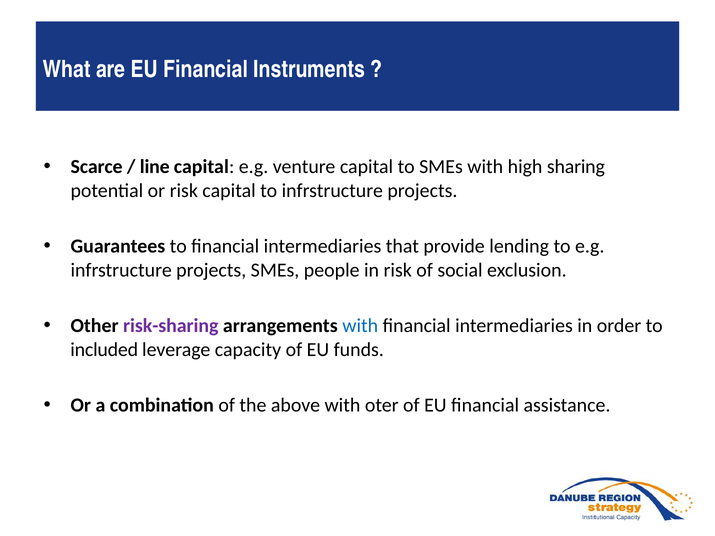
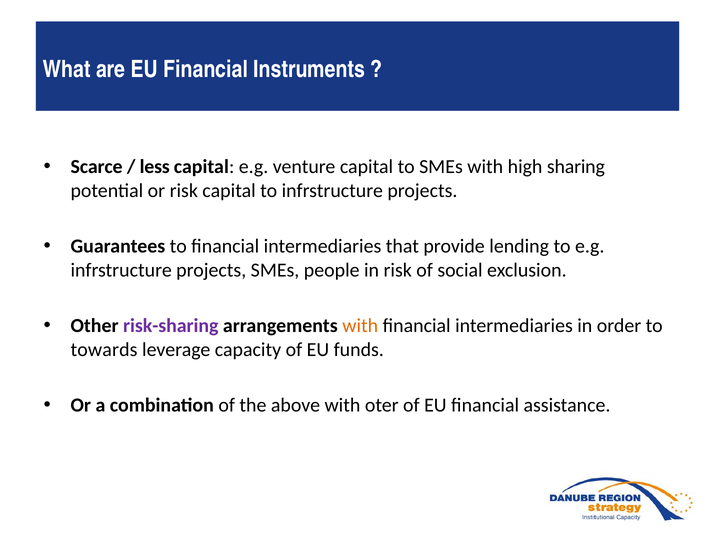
line: line -> less (155, 167)
with colour: blue -> orange (360, 326)
included: included -> towards (104, 350)
